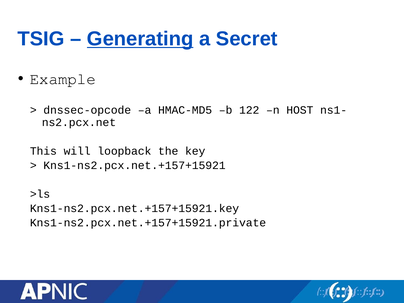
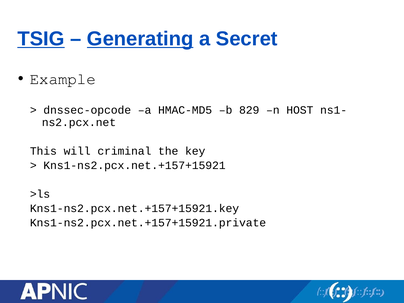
TSIG underline: none -> present (41, 39)
122: 122 -> 829 (249, 110)
loopback: loopback -> criminal (124, 151)
